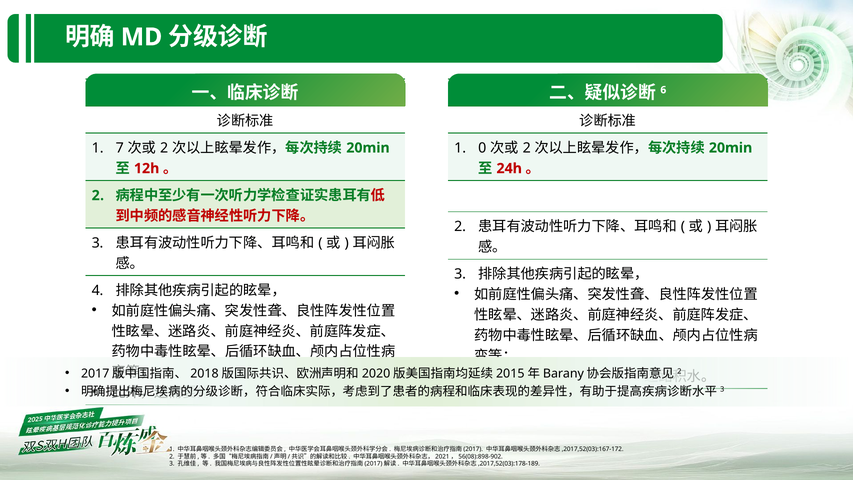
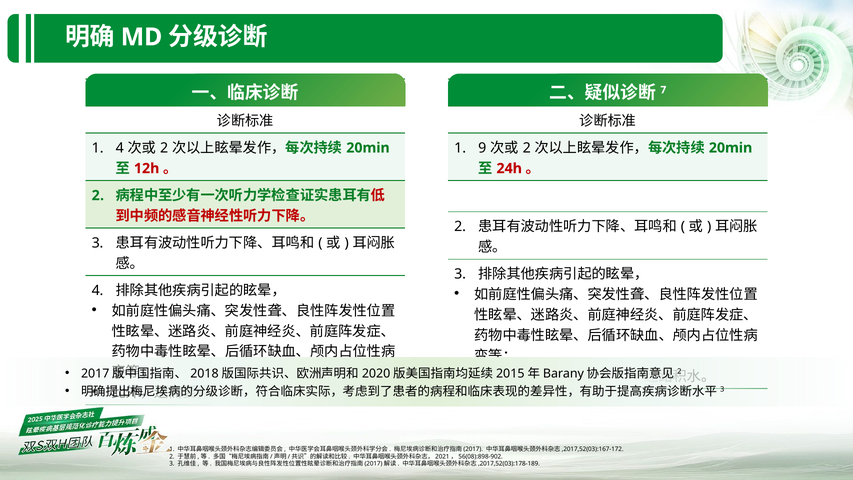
6: 6 -> 7 (663, 90)
1 7: 7 -> 4 (120, 148)
0: 0 -> 9 (482, 148)
